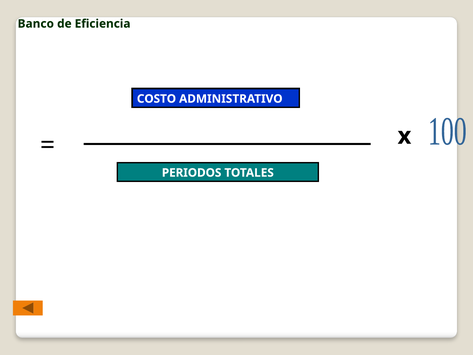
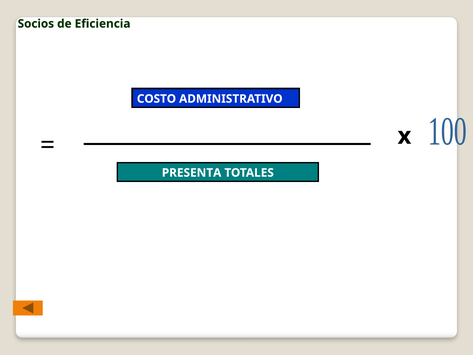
Banco: Banco -> Socios (36, 24)
PERIODOS: PERIODOS -> PRESENTA (192, 173)
